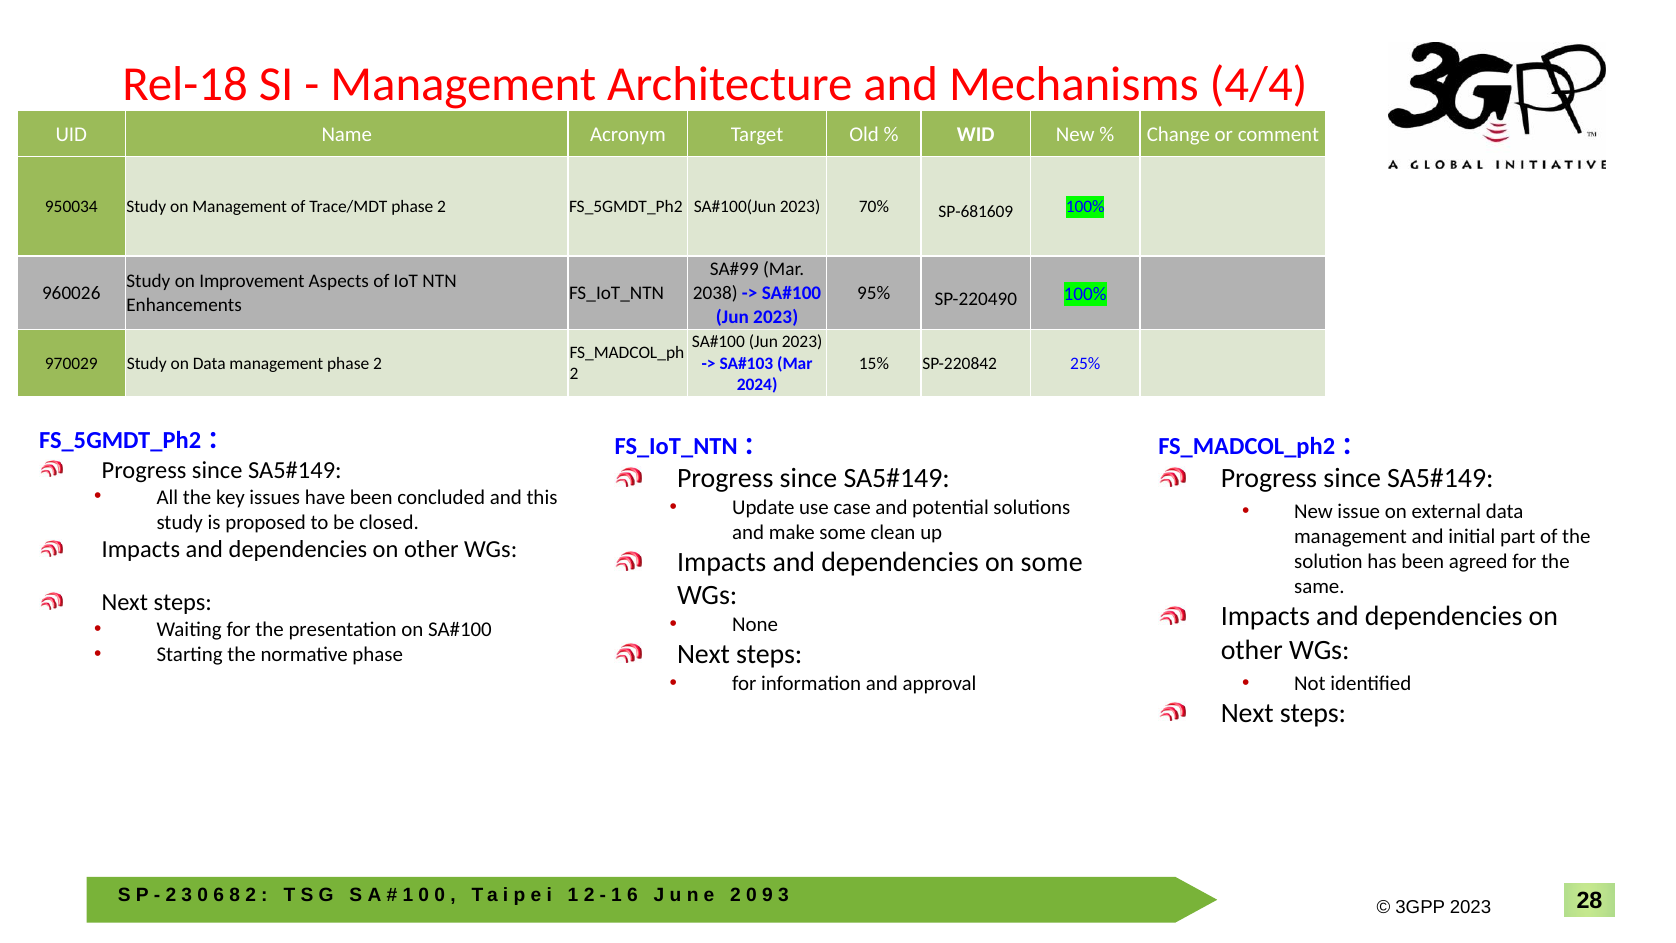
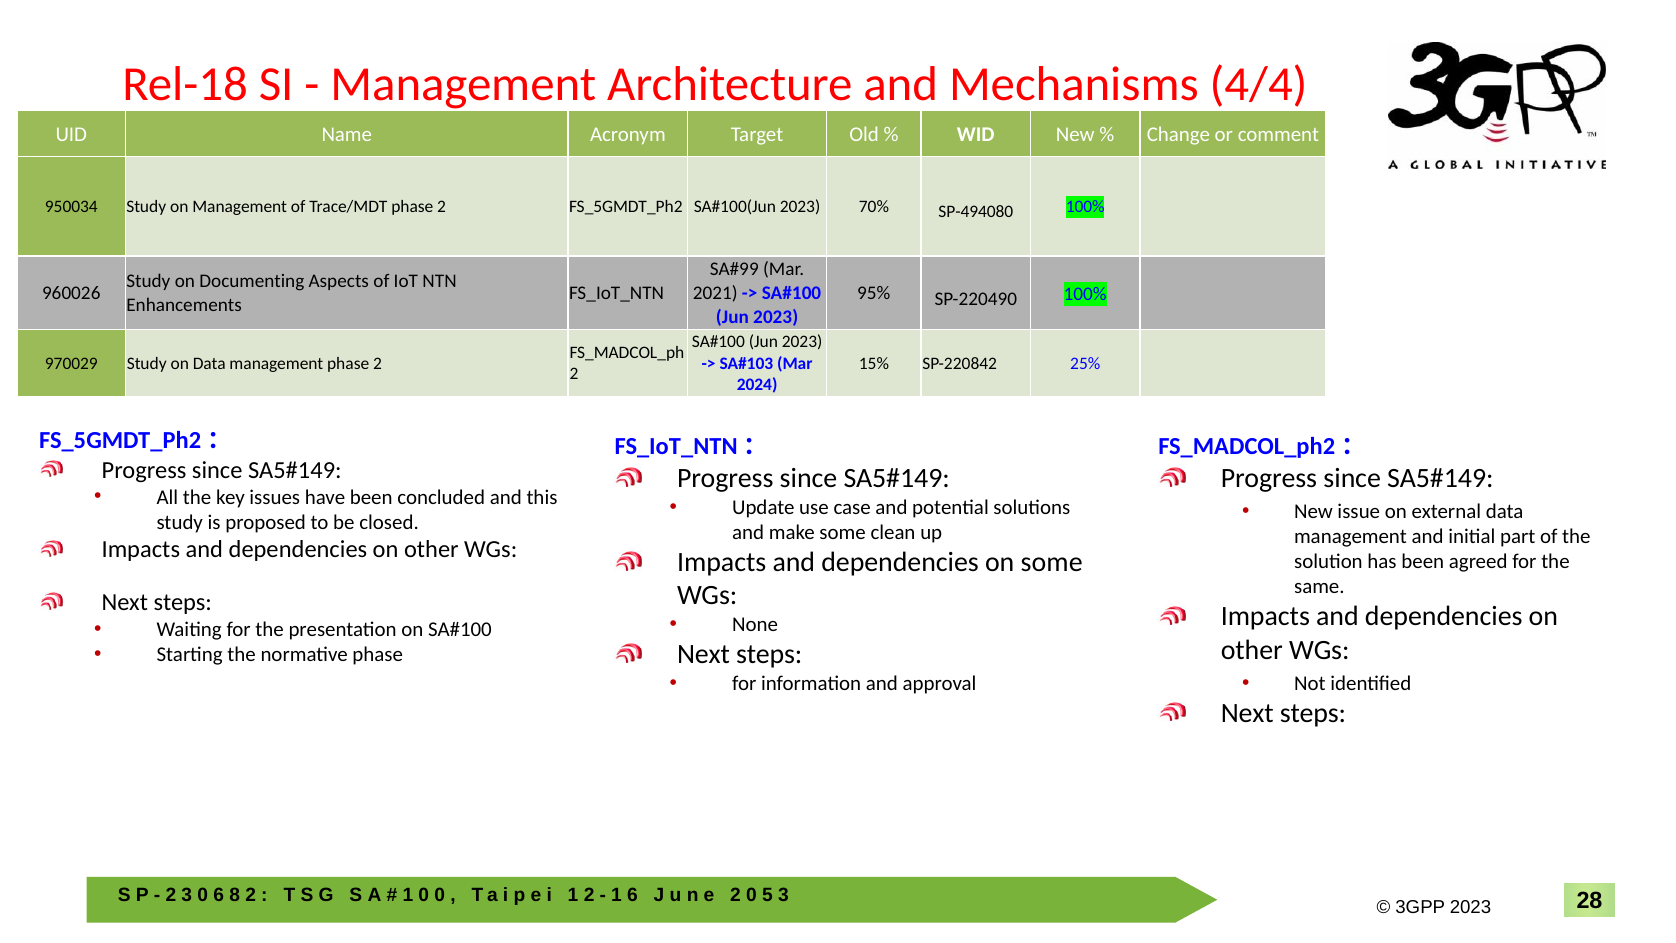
SP-681609: SP-681609 -> SP-494080 (976, 212)
Improvement: Improvement -> Documenting (252, 282)
2038: 2038 -> 2021 (715, 293)
9: 9 -> 5 (767, 895)
